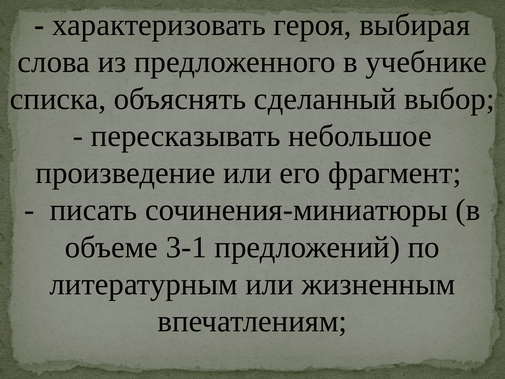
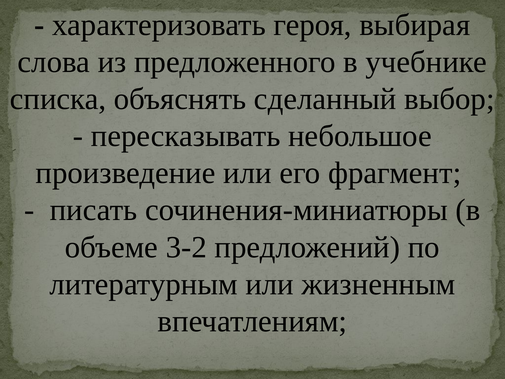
3-1: 3-1 -> 3-2 (186, 247)
